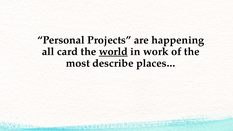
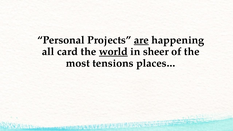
are underline: none -> present (141, 40)
work: work -> sheer (156, 52)
describe: describe -> tensions (113, 63)
